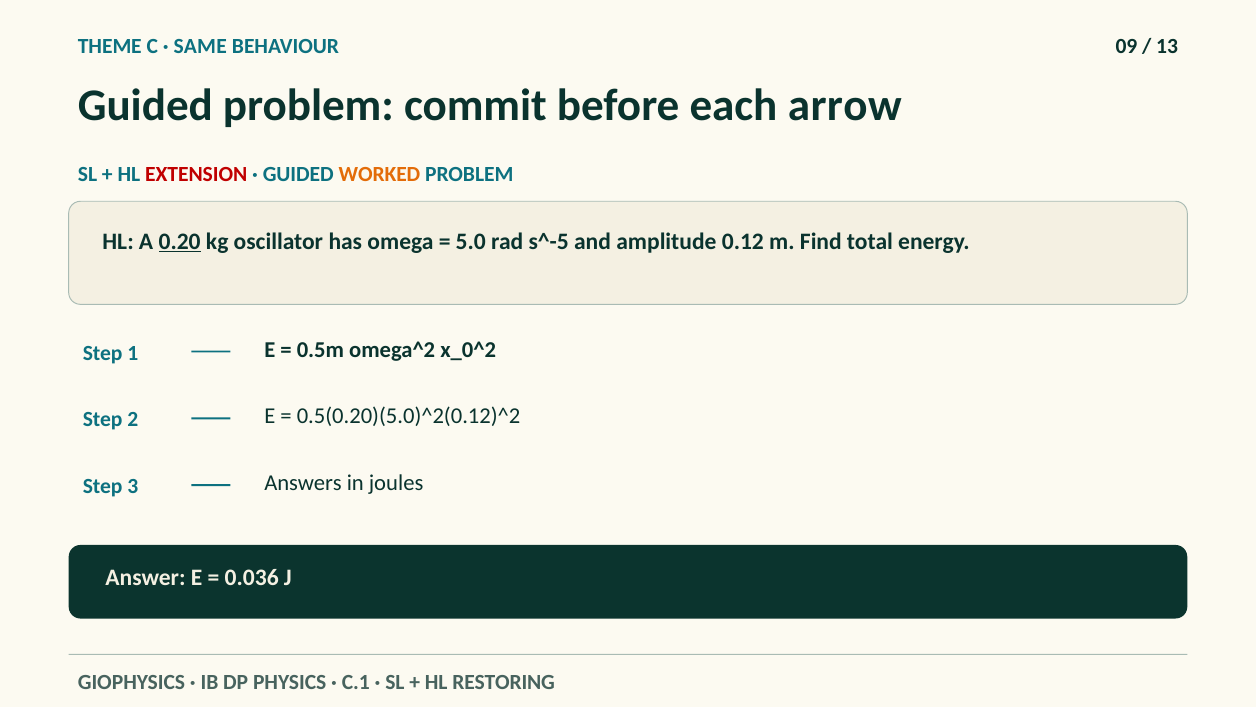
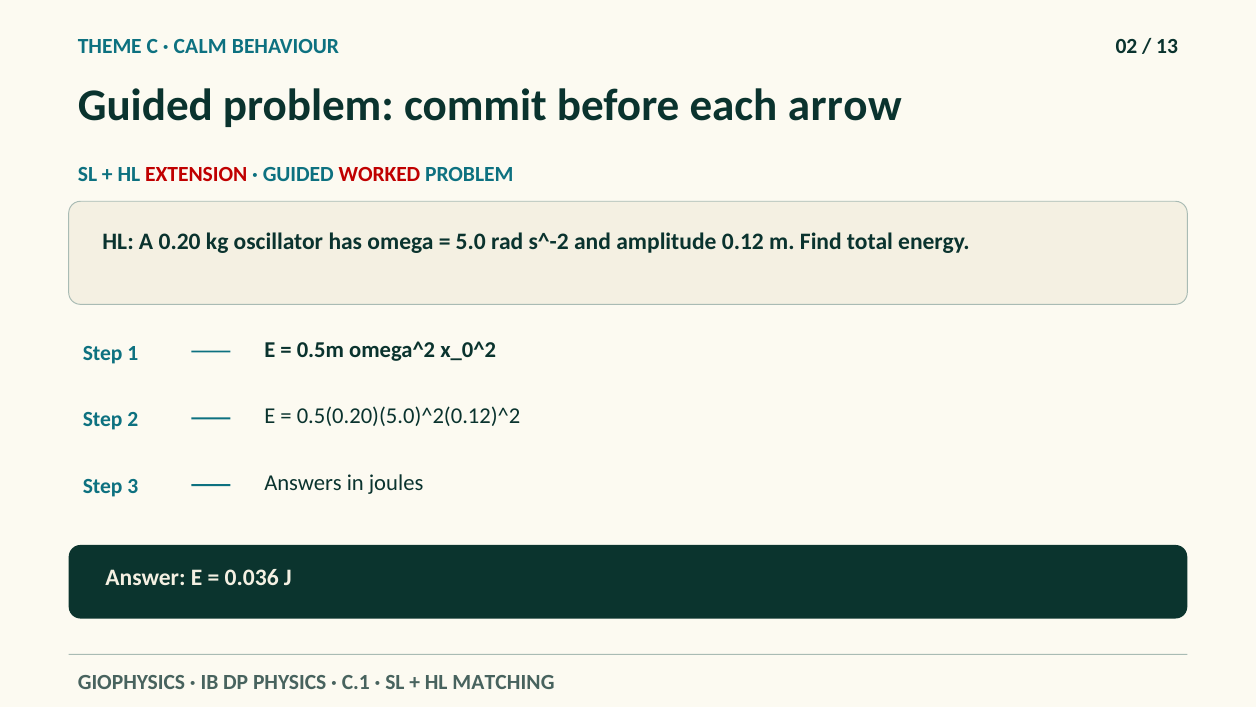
SAME: SAME -> CALM (200, 47)
09: 09 -> 02 (1126, 47)
WORKED colour: orange -> red (379, 174)
0.20 underline: present -> none (180, 241)
s^-5: s^-5 -> s^-2 (549, 241)
RESTORING: RESTORING -> MATCHING (503, 681)
